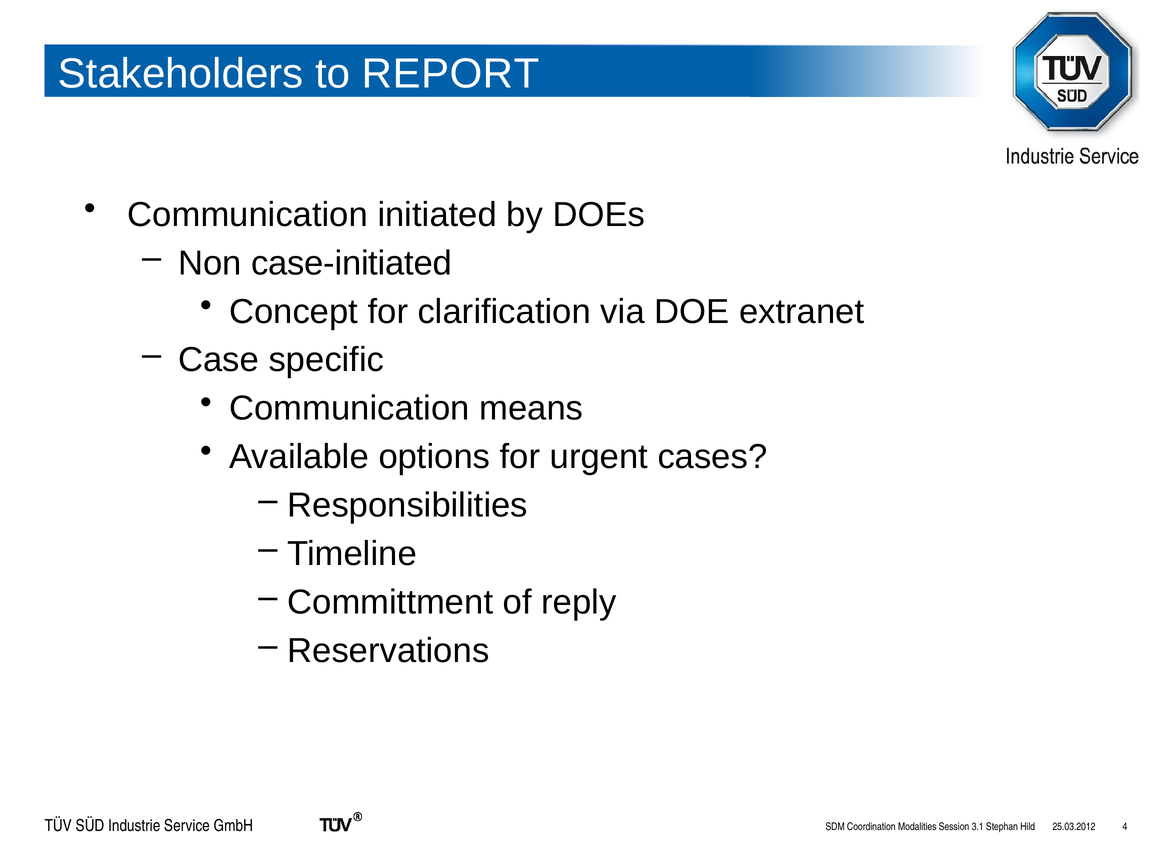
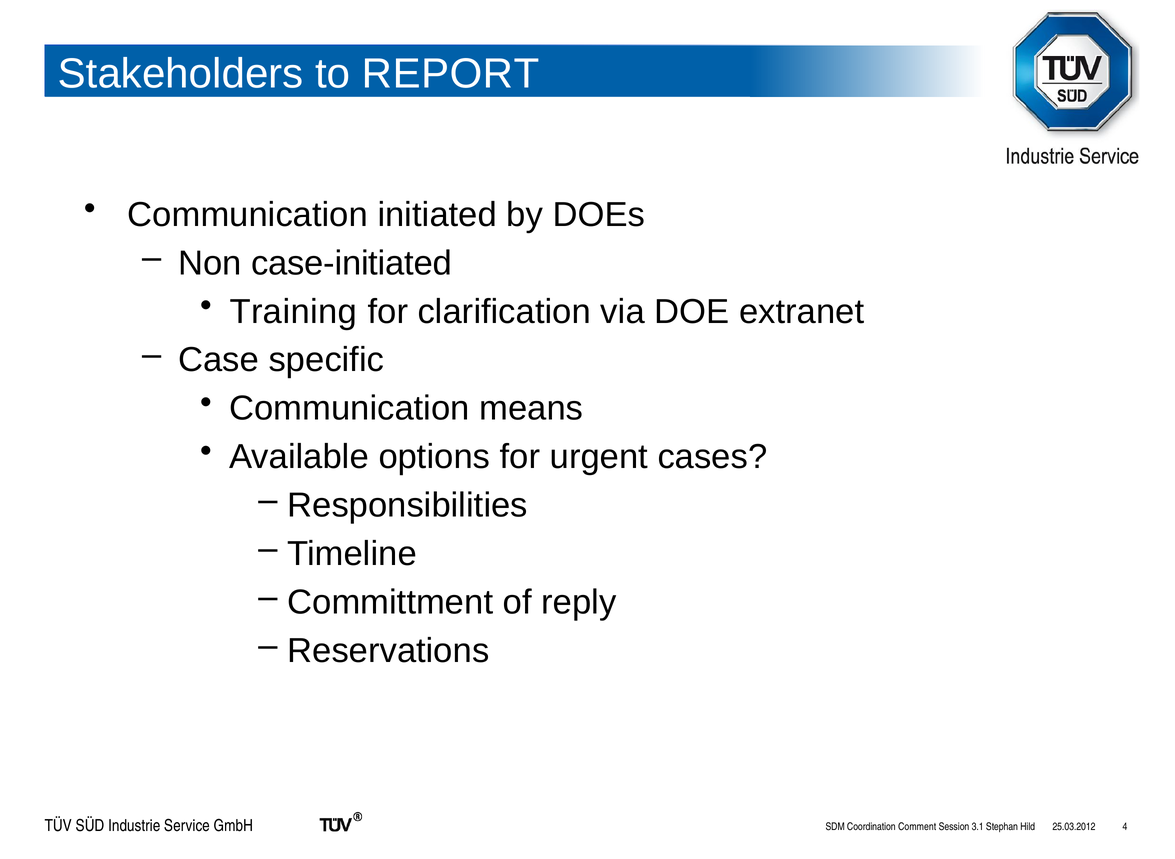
Concept: Concept -> Training (293, 311)
Modalities: Modalities -> Comment (917, 826)
